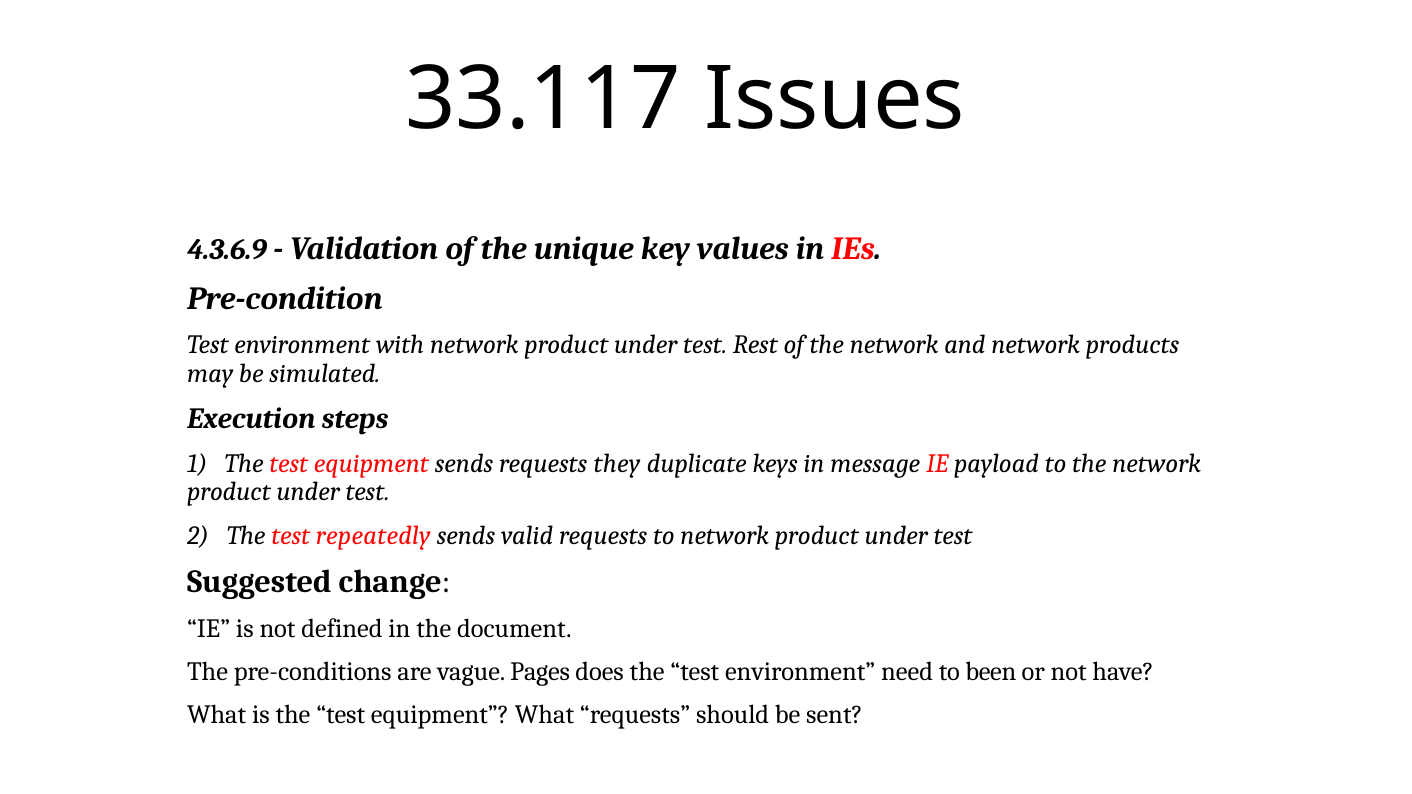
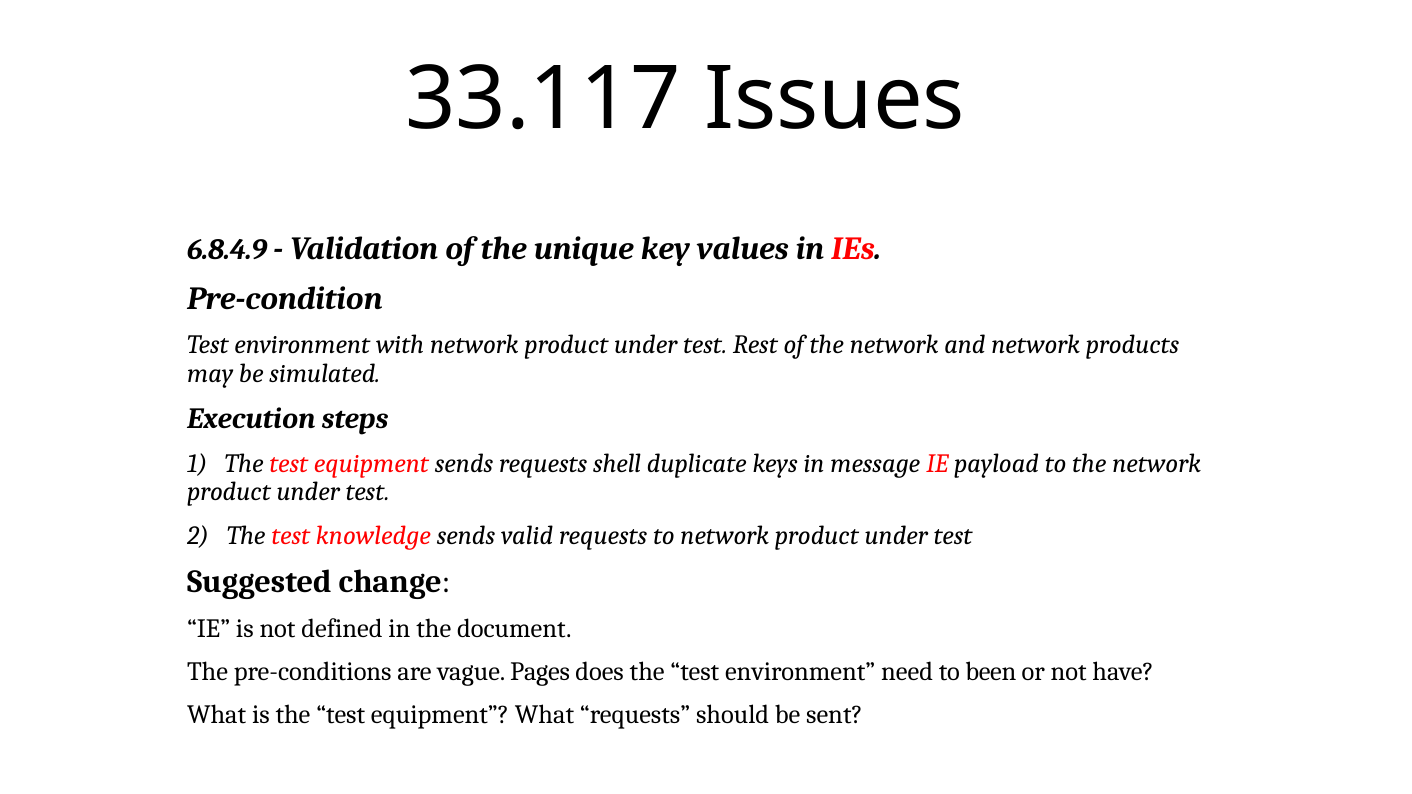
4.3.6.9: 4.3.6.9 -> 6.8.4.9 (227, 250)
they: they -> shell (617, 464)
repeatedly: repeatedly -> knowledge (373, 536)
